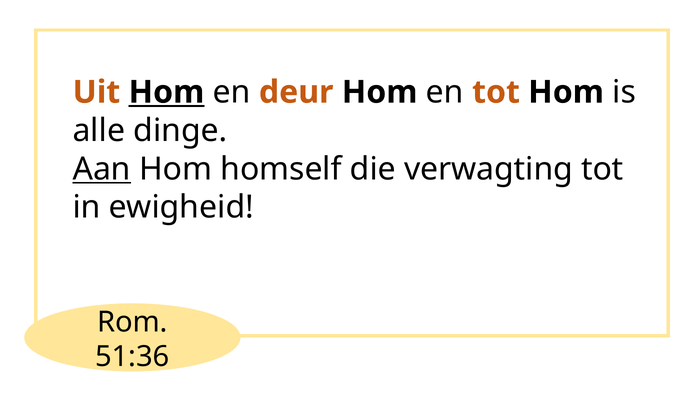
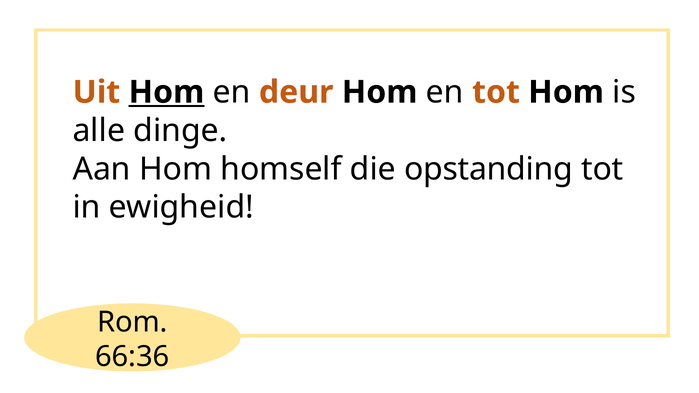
Aan underline: present -> none (102, 169)
verwagting: verwagting -> opstanding (489, 169)
51:36: 51:36 -> 66:36 (132, 357)
